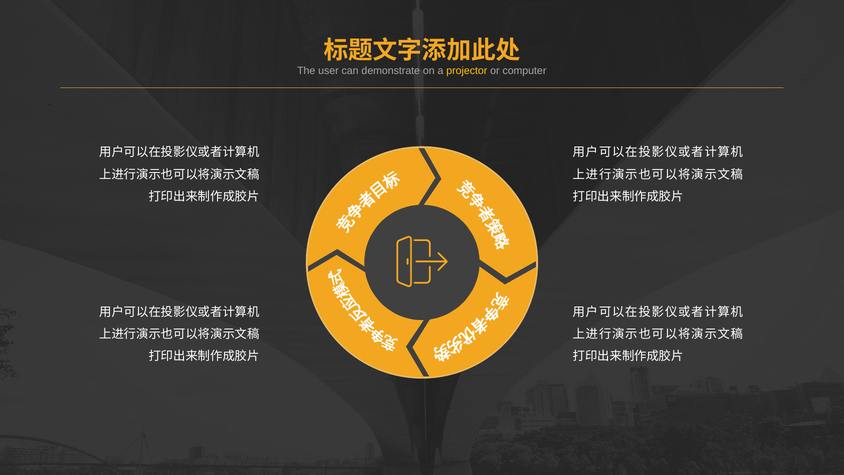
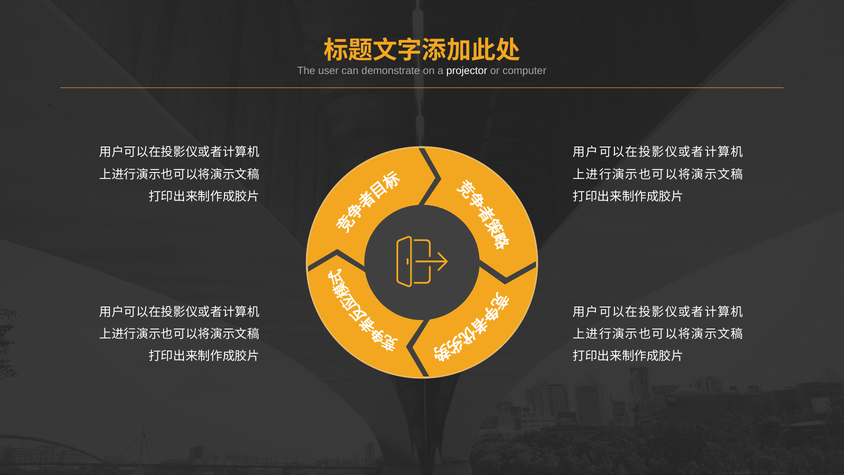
projector colour: yellow -> white (467, 71)
